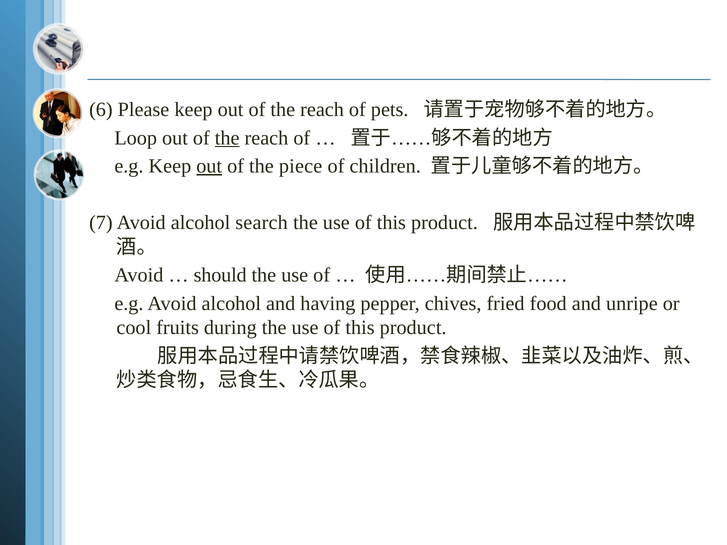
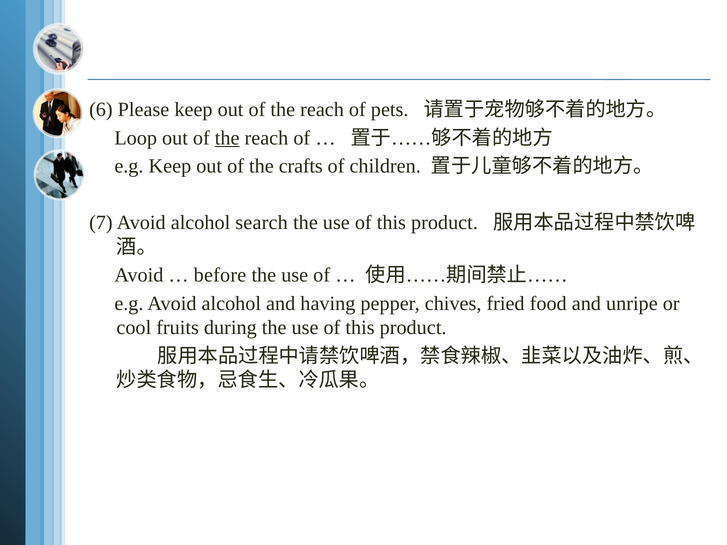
out underline: present -> none (209, 166)
piece: piece -> crafts (301, 166)
should: should -> before (220, 275)
